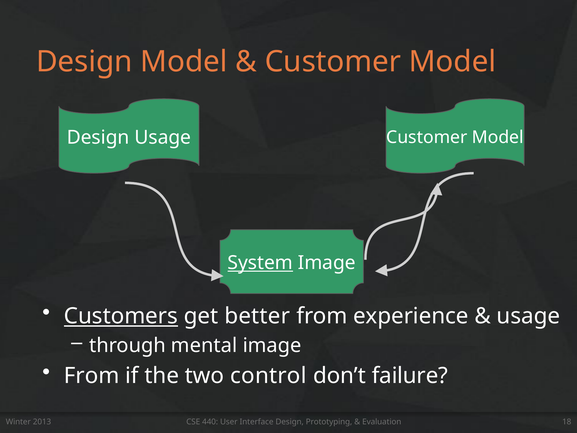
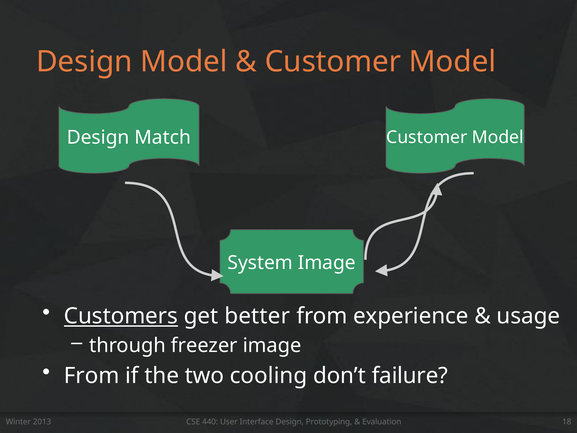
Design Usage: Usage -> Match (163, 137)
System underline: present -> none (260, 263)
mental: mental -> freezer (204, 345)
control: control -> cooling (269, 376)
